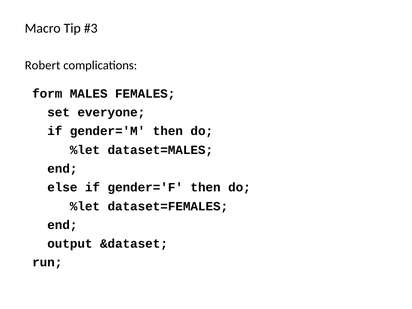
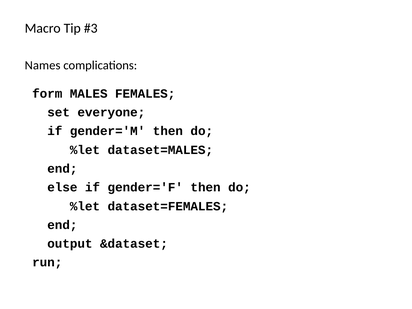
Robert: Robert -> Names (43, 65)
